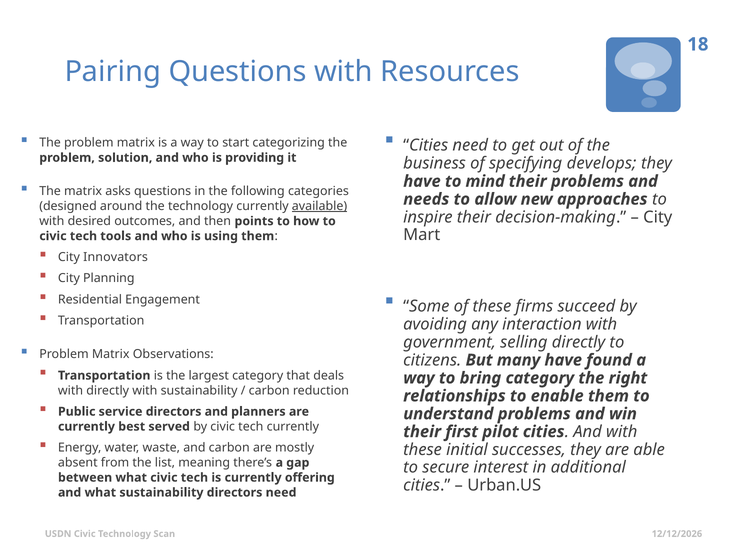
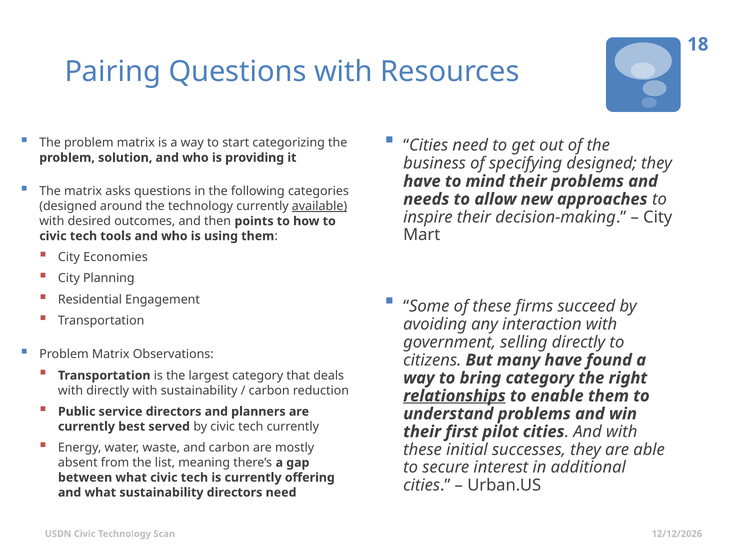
specifying develops: develops -> designed (602, 163)
Innovators: Innovators -> Economies (116, 257)
relationships underline: none -> present (454, 396)
